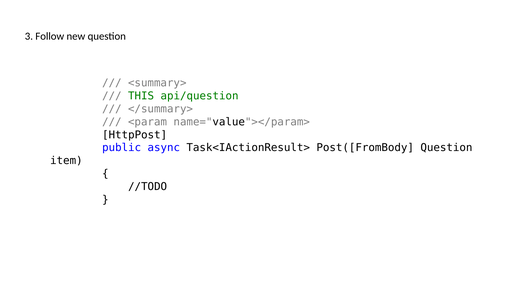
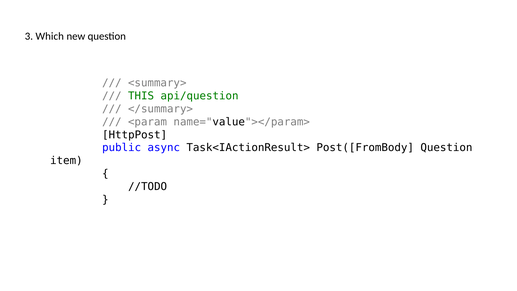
Follow: Follow -> Which (50, 36)
